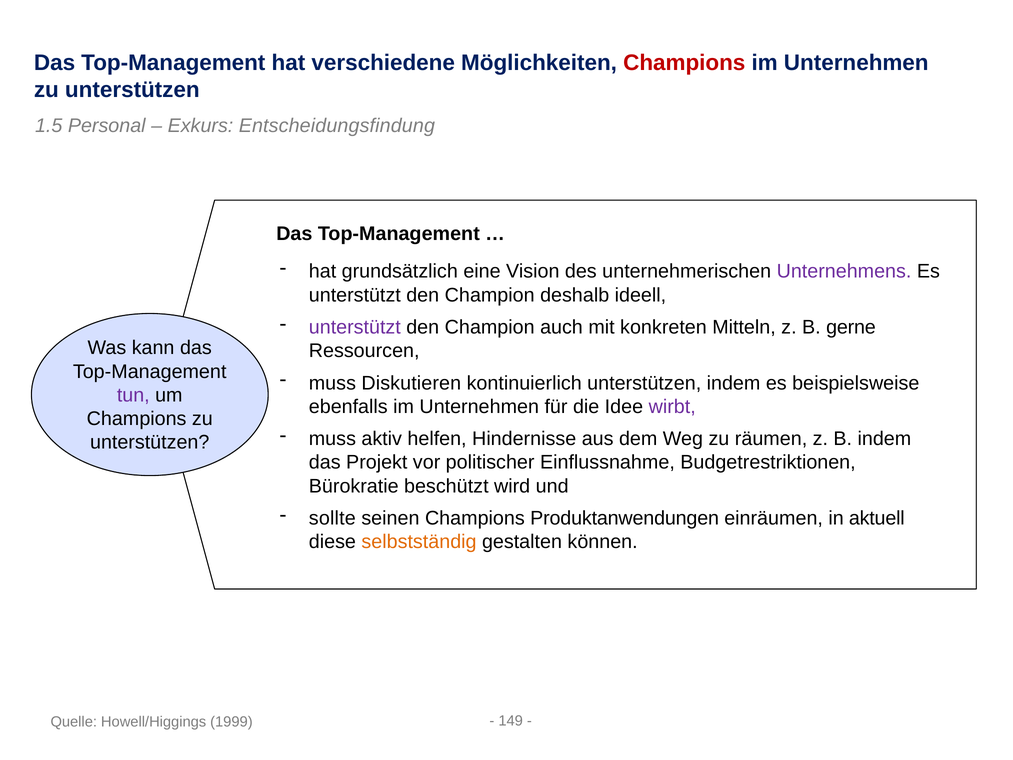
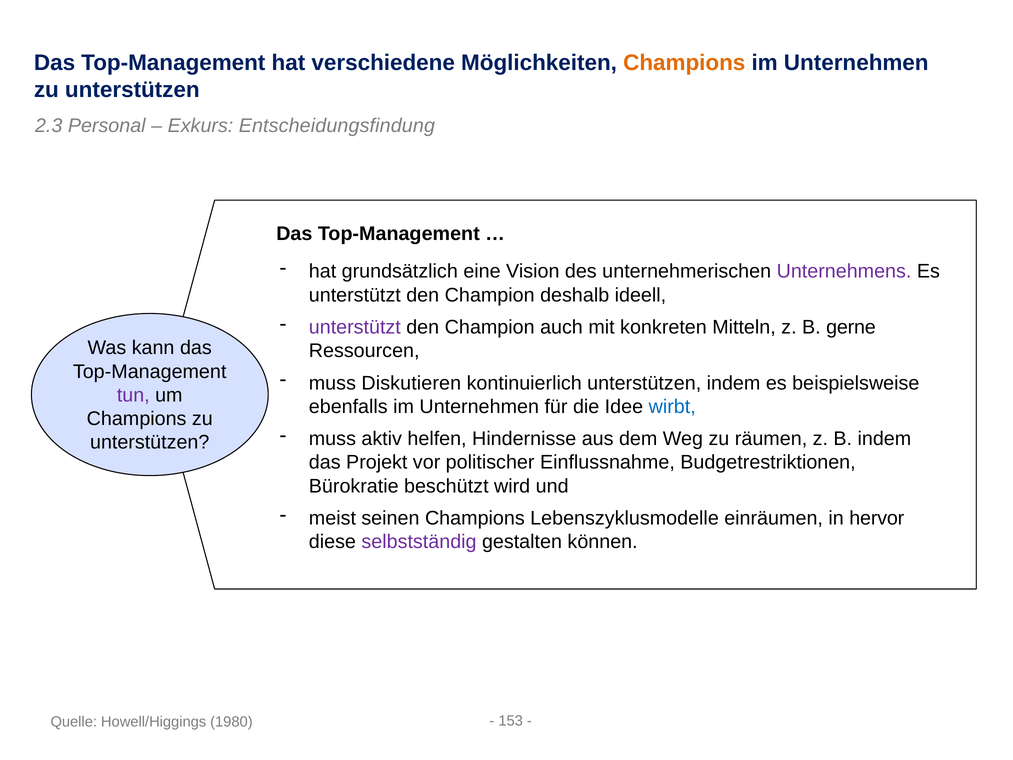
Champions colour: red -> orange (684, 63)
1.5: 1.5 -> 2.3 (49, 126)
wirbt colour: purple -> blue (672, 407)
sollte: sollte -> meist (332, 518)
Produktanwendungen: Produktanwendungen -> Lebenszyklusmodelle (625, 518)
aktuell: aktuell -> hervor (877, 518)
selbstständig colour: orange -> purple (419, 542)
149: 149 -> 153 (511, 721)
1999: 1999 -> 1980 (231, 722)
